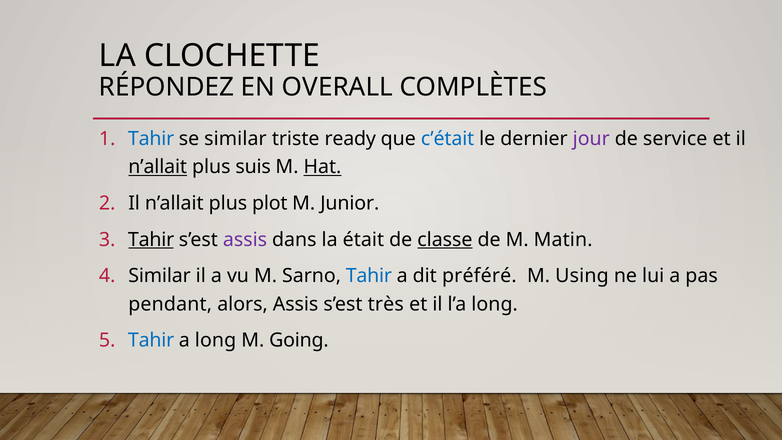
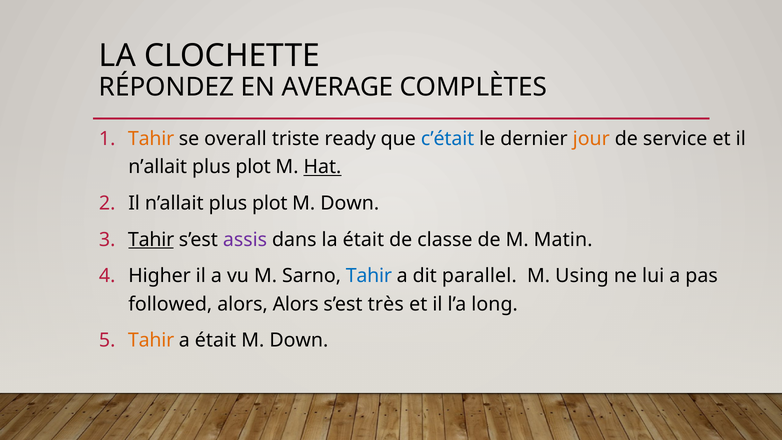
OVERALL: OVERALL -> AVERAGE (338, 87)
Tahir colour: blue -> orange (151, 139)
se similar: similar -> overall (235, 139)
jour colour: purple -> orange (591, 139)
n’allait underline: present -> none (158, 167)
suis: suis -> plot (253, 167)
Junior: Junior -> Down (350, 203)
classe underline: present -> none (445, 240)
Similar: Similar -> Higher (160, 276)
préféré: préféré -> parallel (479, 276)
pendant: pendant -> followed (170, 304)
alors Assis: Assis -> Alors (296, 304)
Tahir colour: blue -> orange (151, 340)
a long: long -> était (216, 340)
Going: Going -> Down (299, 340)
